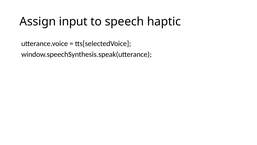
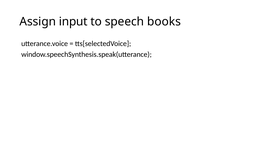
haptic: haptic -> books (164, 22)
